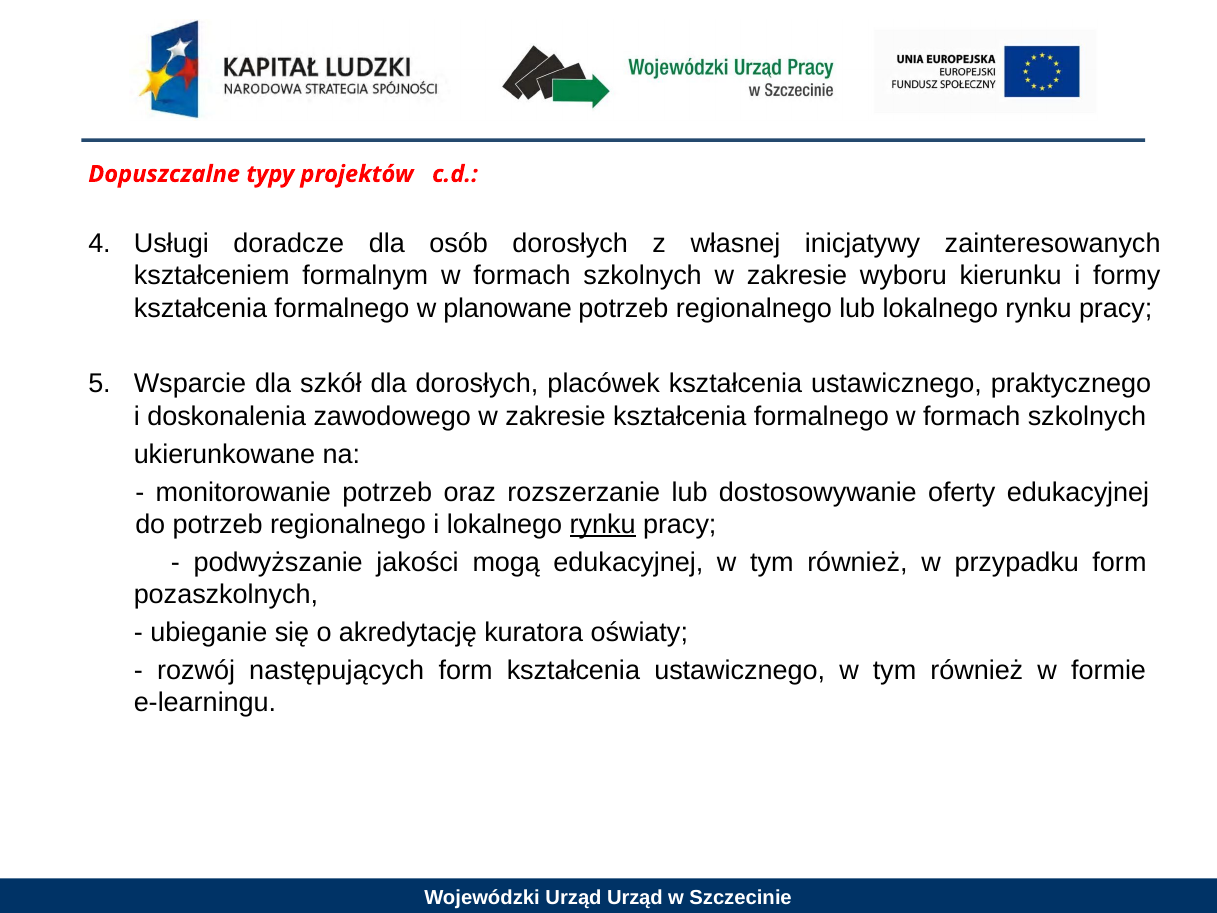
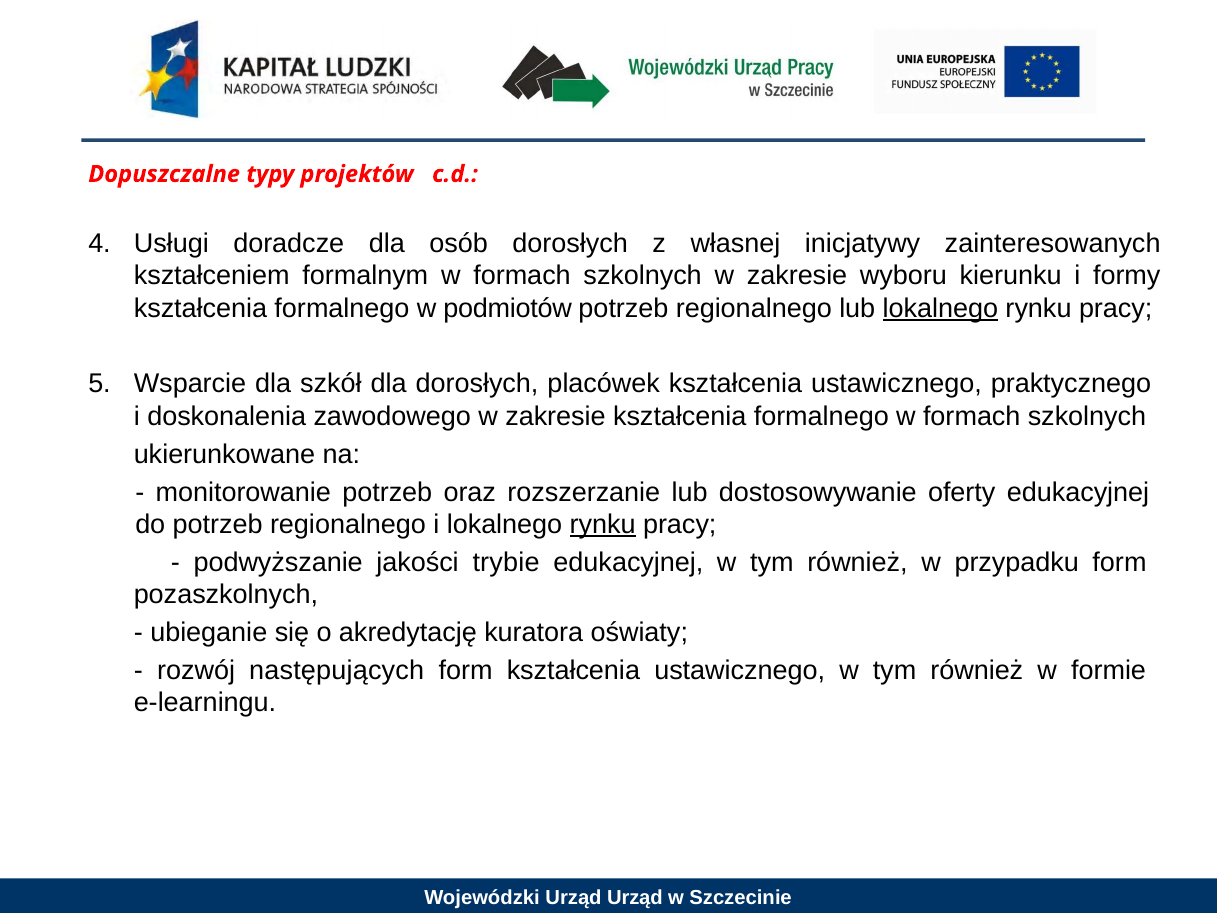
planowane: planowane -> podmiotów (508, 308)
lokalnego underline: none -> present (940, 308)
mogą: mogą -> trybie (506, 562)
